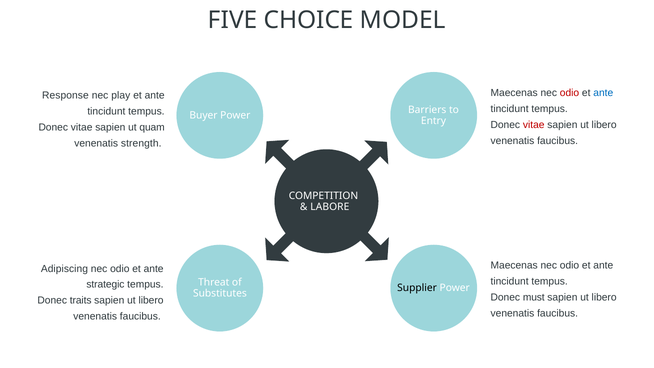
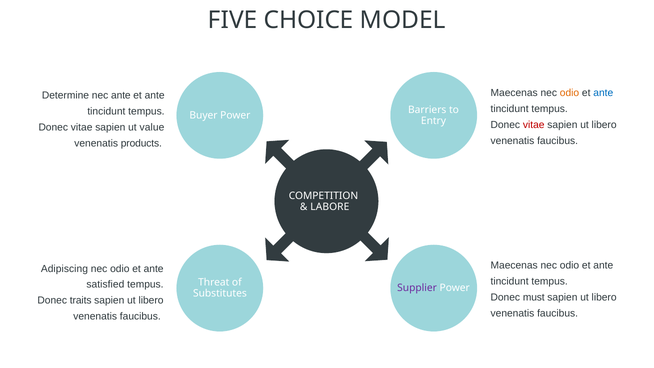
odio colour: red -> orange (570, 93)
Response: Response -> Determine (65, 96)
nec play: play -> ante (121, 96)
quam: quam -> value (152, 127)
strength: strength -> products (141, 143)
strategic: strategic -> satisfied (105, 284)
Supplier colour: black -> purple (417, 288)
